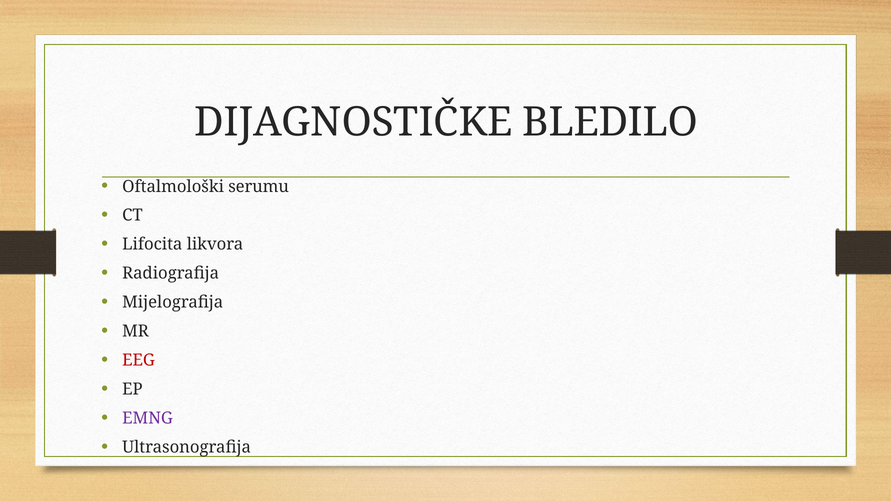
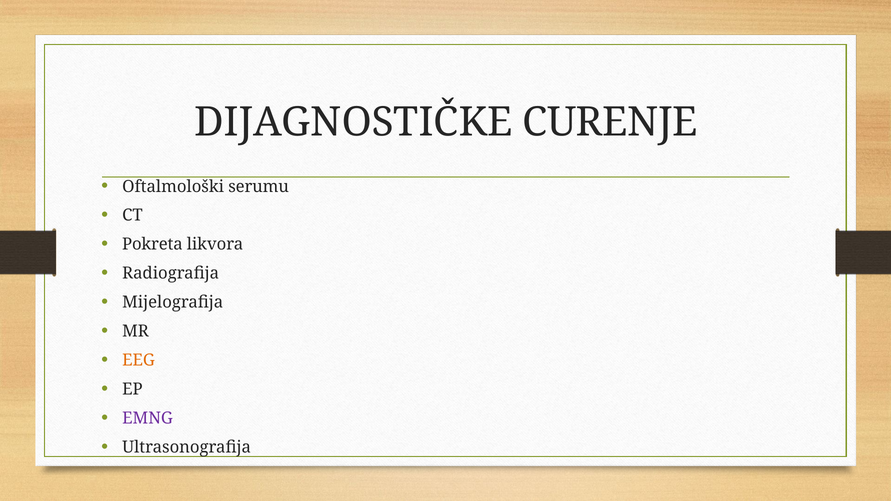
BLEDILO: BLEDILO -> CURENJE (610, 122)
Lifocita: Lifocita -> Pokreta (152, 245)
EEG colour: red -> orange (139, 360)
